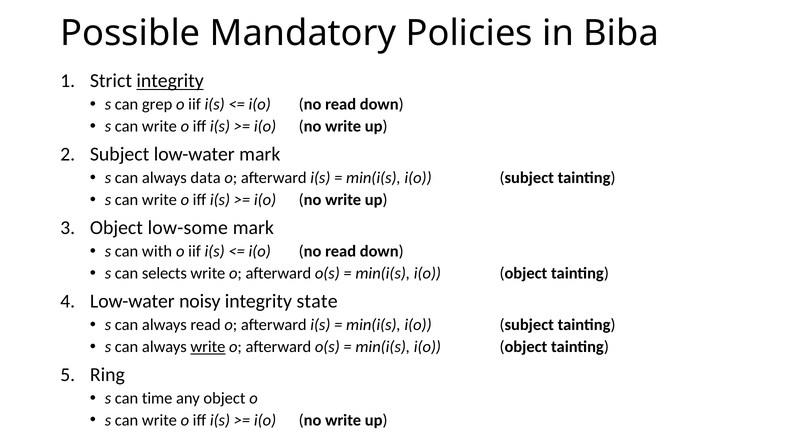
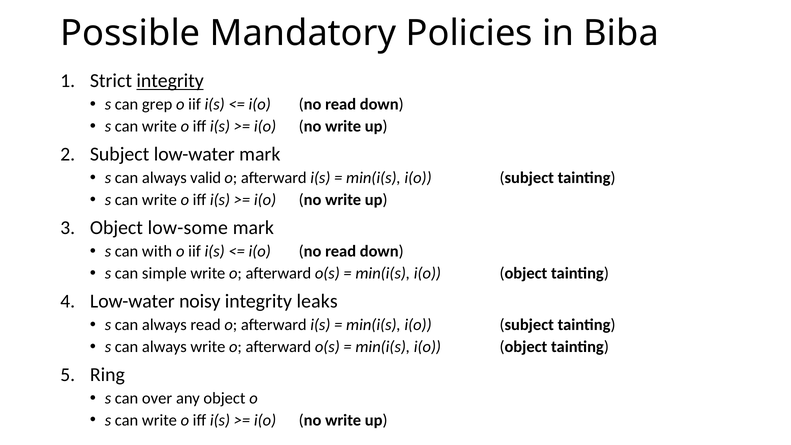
data: data -> valid (206, 178)
selects: selects -> simple (164, 273)
state: state -> leaks (317, 301)
write underline: present -> none (208, 347)
time: time -> over (157, 398)
